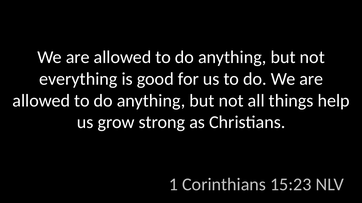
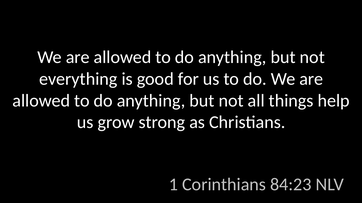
15:23: 15:23 -> 84:23 (291, 185)
